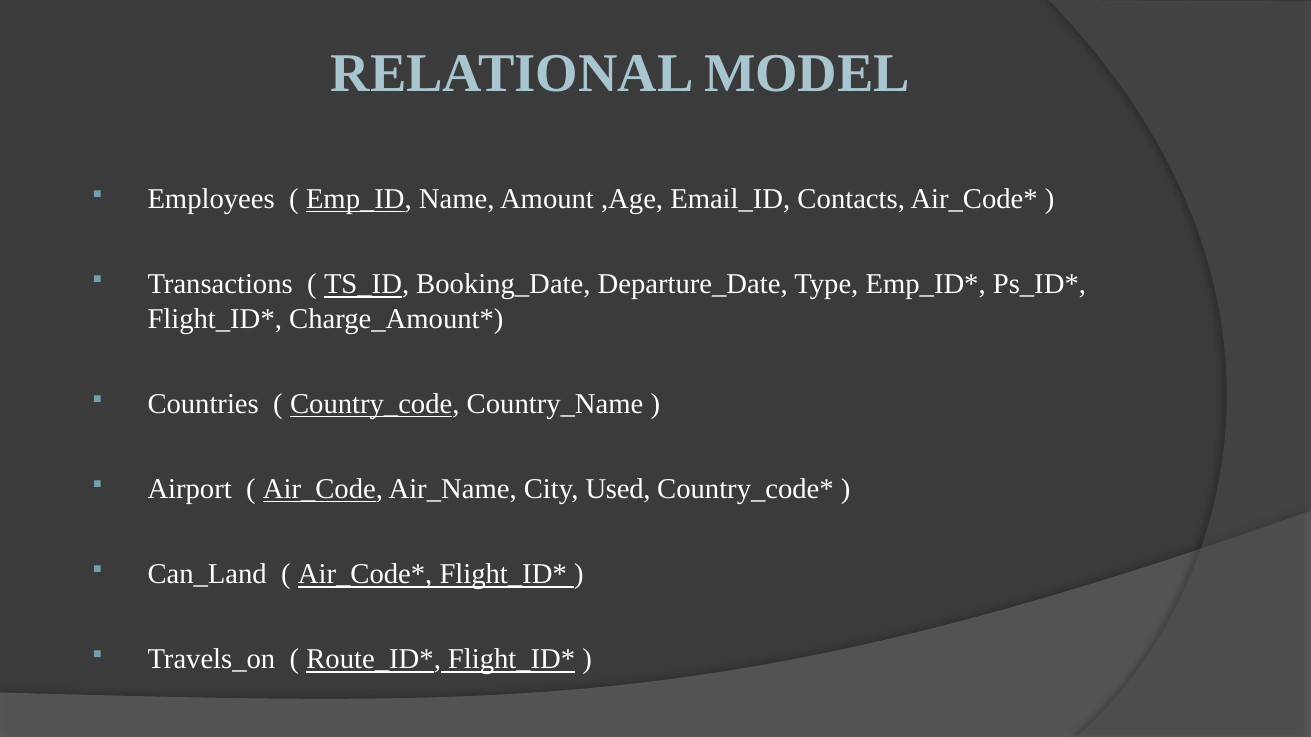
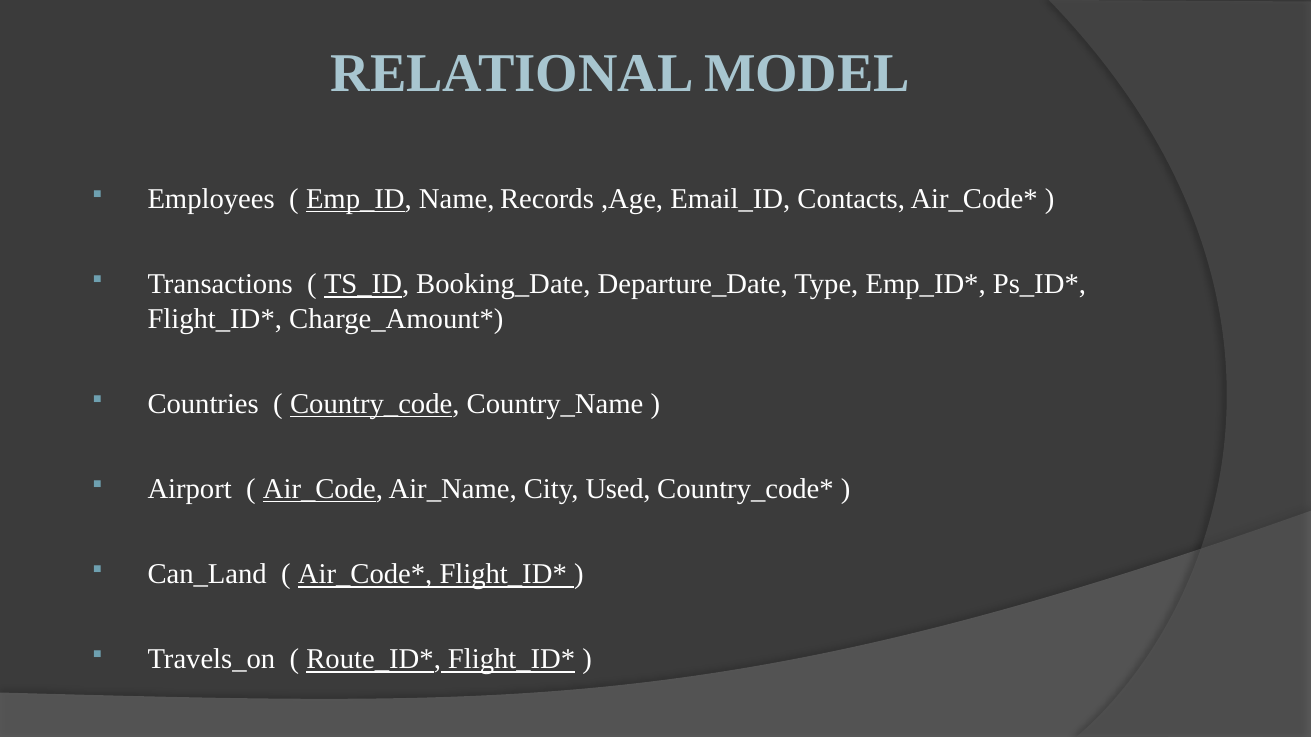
Amount: Amount -> Records (547, 199)
